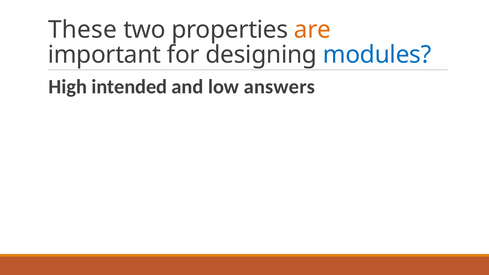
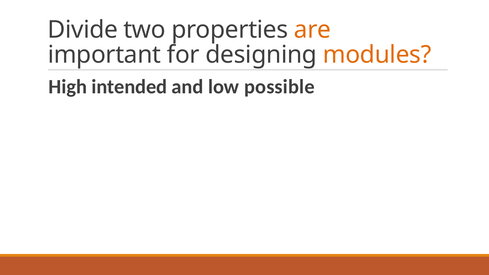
These: These -> Divide (83, 30)
modules colour: blue -> orange (377, 55)
answers: answers -> possible (279, 87)
